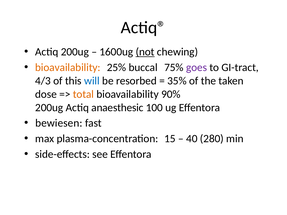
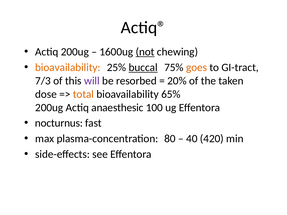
buccal underline: none -> present (143, 68)
goes colour: purple -> orange (197, 68)
4/3: 4/3 -> 7/3 (43, 81)
will colour: blue -> purple (92, 81)
35%: 35% -> 20% (177, 81)
90%: 90% -> 65% (171, 94)
bewiesen: bewiesen -> nocturnus (59, 123)
15: 15 -> 80 (170, 139)
280: 280 -> 420 (212, 139)
